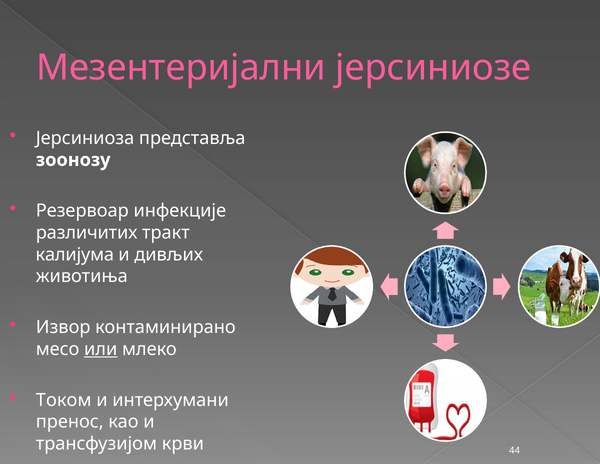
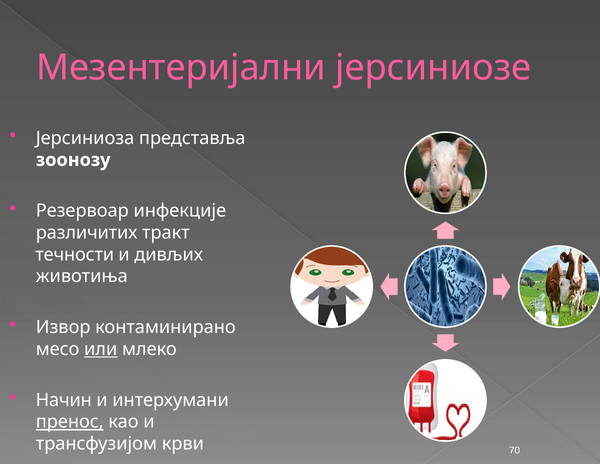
калијума: калијума -> течности (75, 254)
Током: Током -> Начин (64, 400)
пренос underline: none -> present (70, 422)
44: 44 -> 70 (515, 450)
